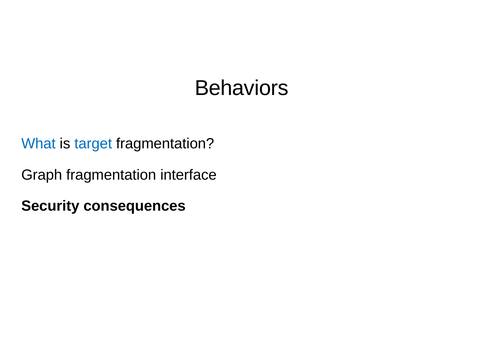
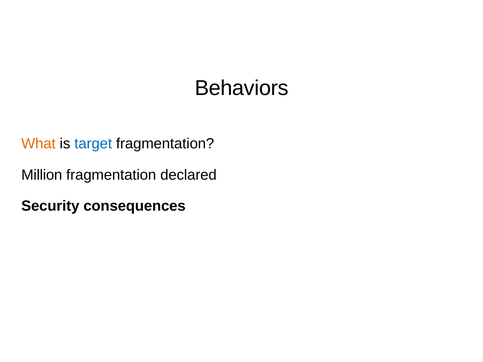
What colour: blue -> orange (38, 144)
Graph: Graph -> Million (42, 175)
interface: interface -> declared (188, 175)
